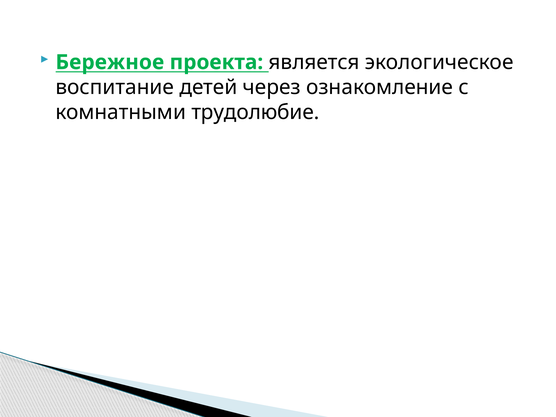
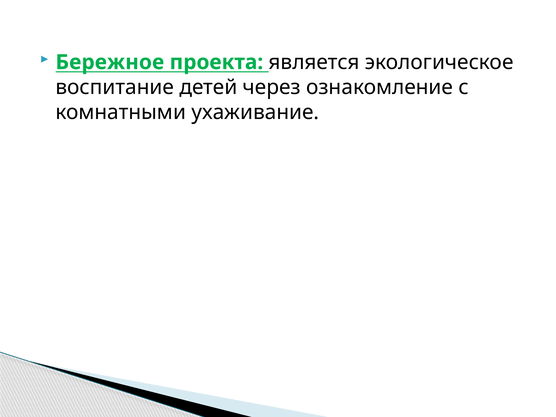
трудолюбие: трудолюбие -> ухаживание (255, 112)
